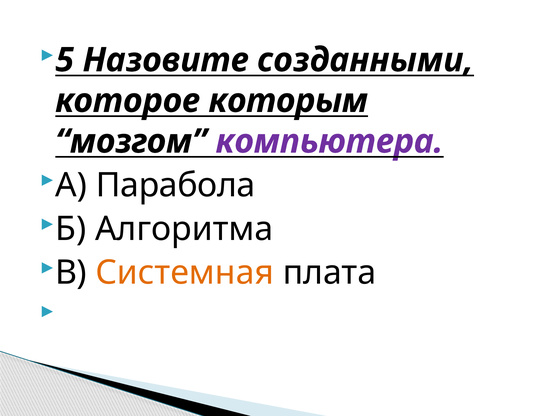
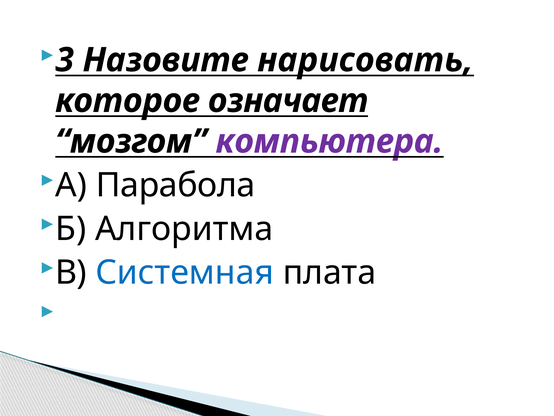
5: 5 -> 3 (65, 60)
созданными: созданными -> нарисовать (365, 60)
которым: которым -> означает (288, 101)
Системная colour: orange -> blue (185, 272)
